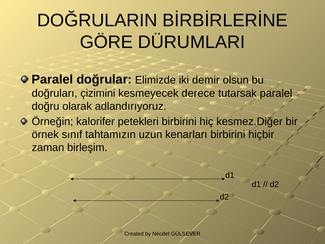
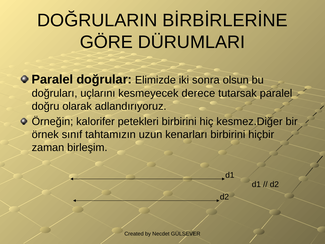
demir: demir -> sonra (206, 80)
çizimini: çizimini -> uçlarını (98, 93)
